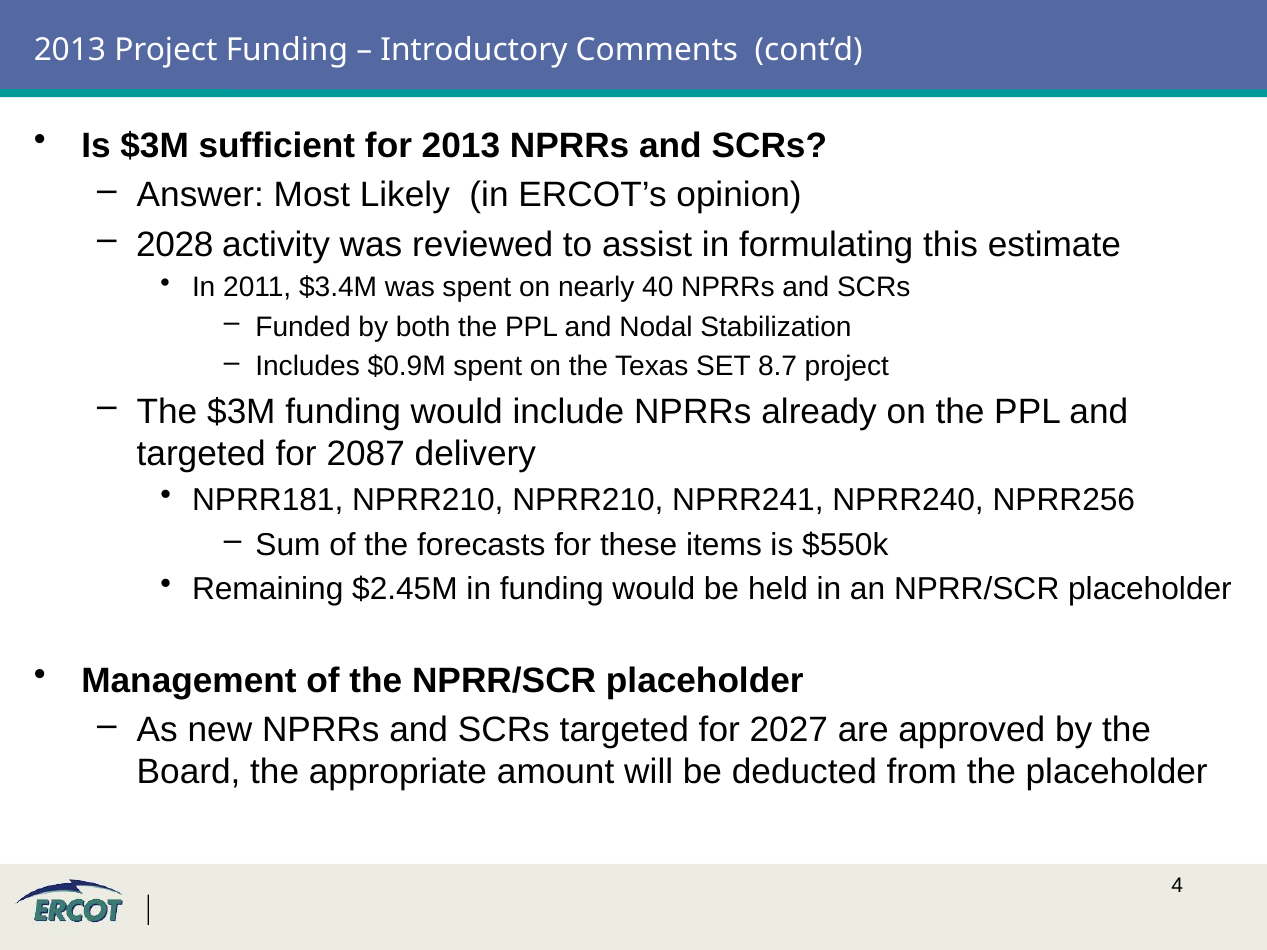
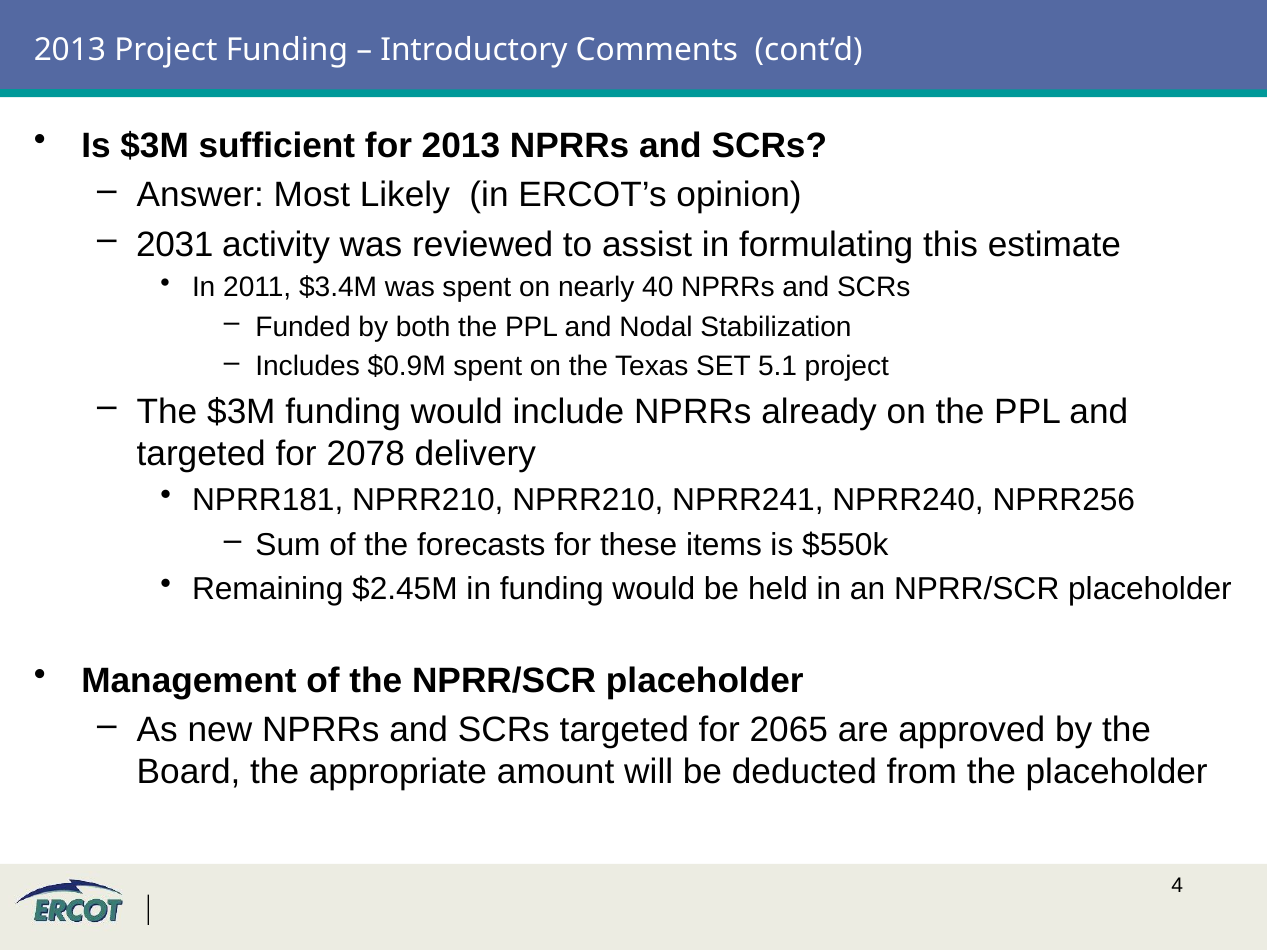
2028: 2028 -> 2031 (175, 245)
8.7: 8.7 -> 5.1 (778, 367)
2087: 2087 -> 2078 (366, 454)
2027: 2027 -> 2065 (789, 730)
